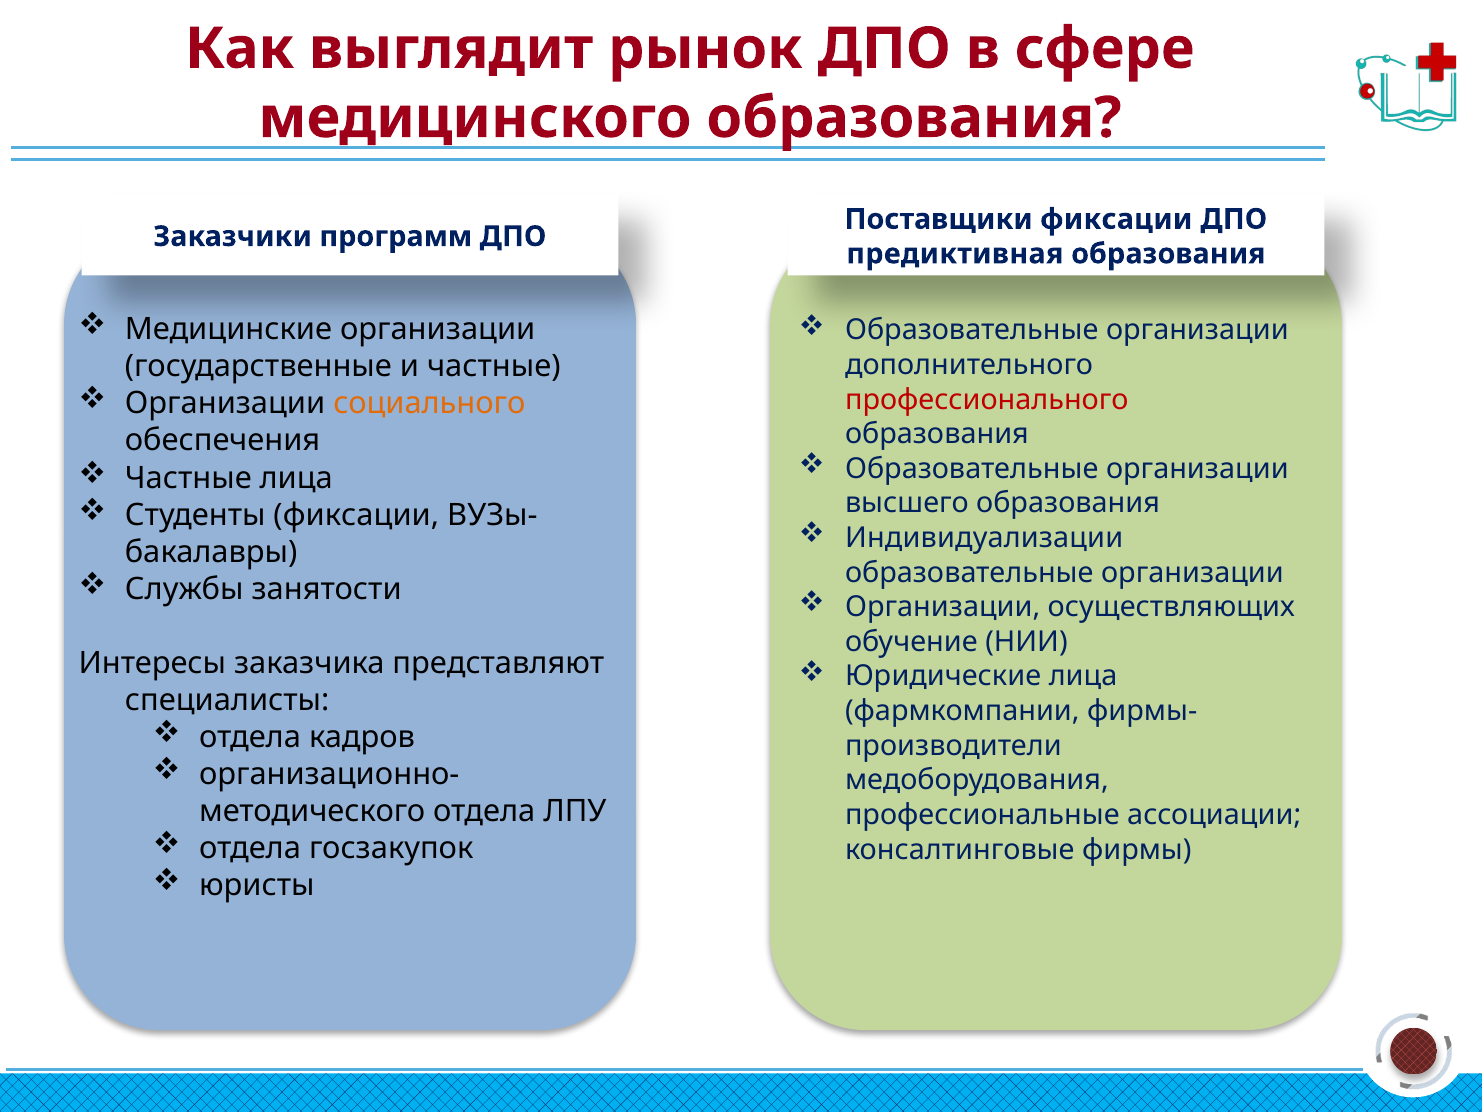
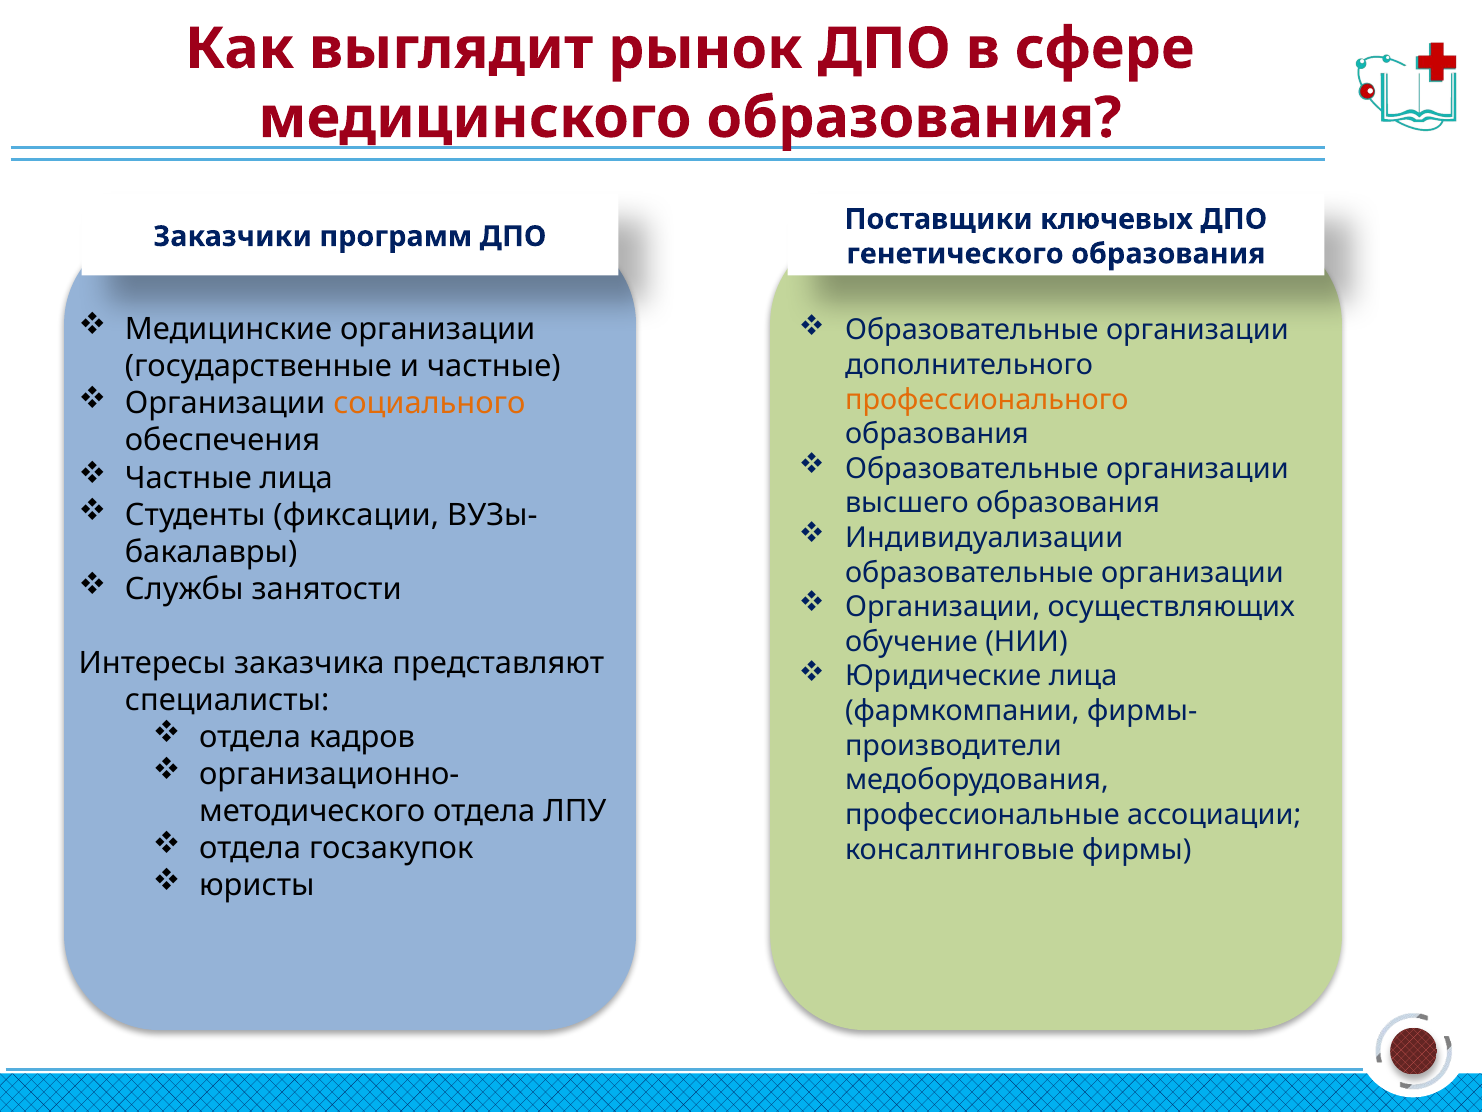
Поставщики фиксации: фиксации -> ключевых (1116, 219)
предиктивная: предиктивная -> генетического (955, 254)
профессионального colour: red -> orange (987, 399)
